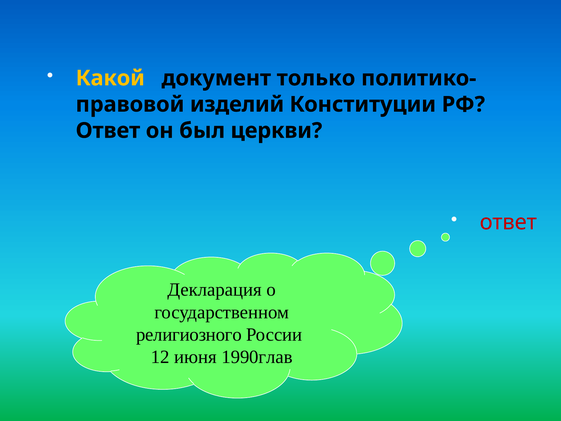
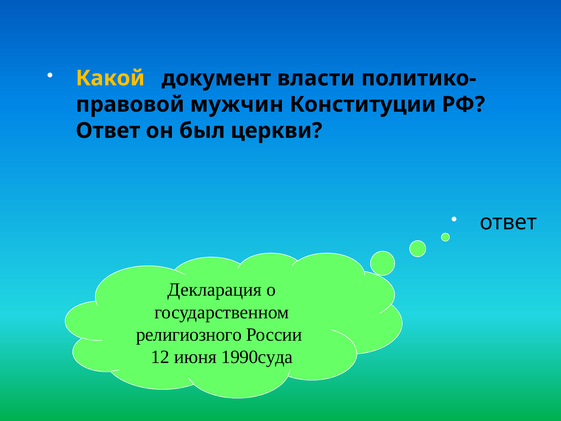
только: только -> власти (316, 78)
изделий: изделий -> мужчин (237, 104)
ответ colour: red -> black (508, 222)
1990глав: 1990глав -> 1990суда (257, 357)
